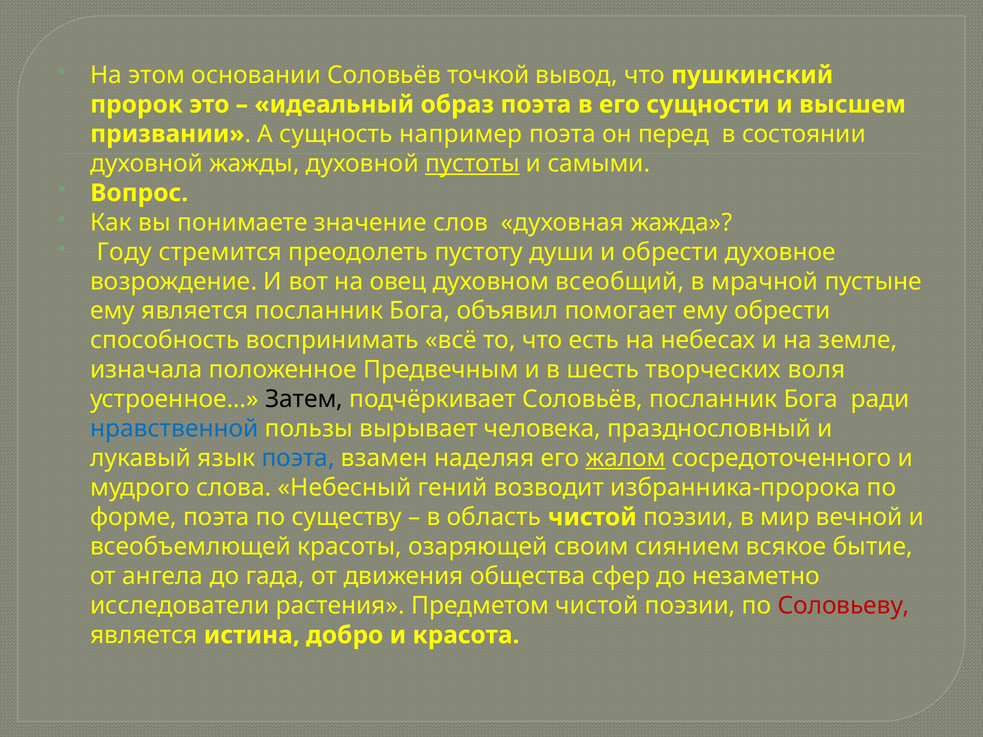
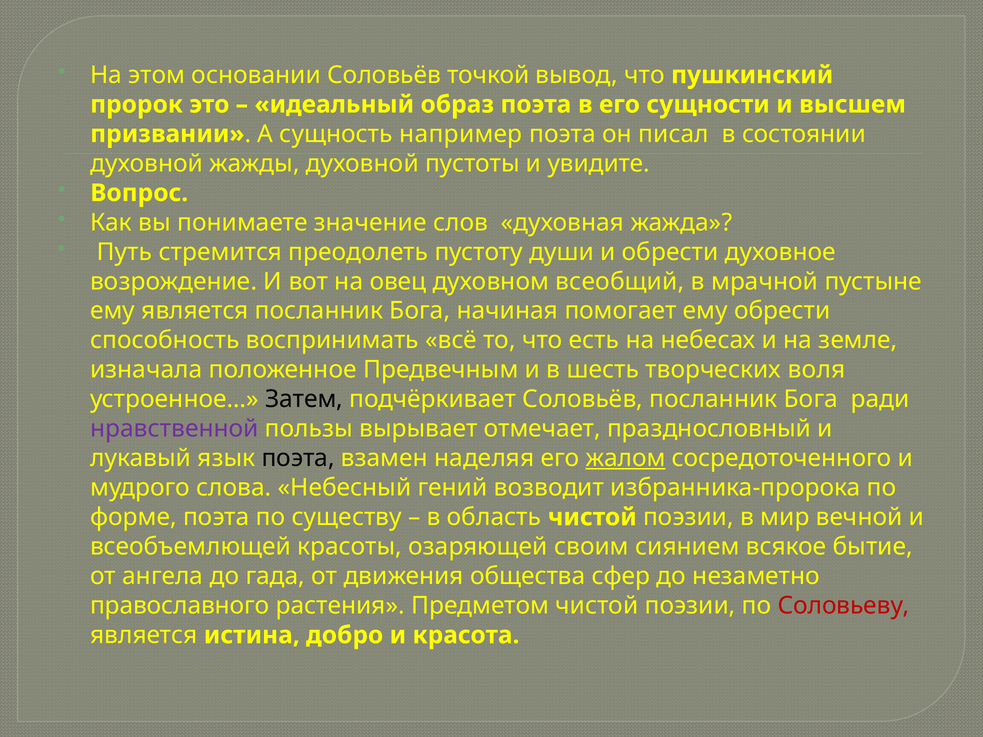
перед: перед -> писал (674, 134)
пустоты underline: present -> none (472, 164)
самыми: самыми -> увидите (599, 164)
Году: Году -> Путь (124, 252)
объявил: объявил -> начиная (507, 311)
нравственной colour: blue -> purple (174, 429)
человека: человека -> отмечает (542, 429)
поэта colour: blue -> black (298, 458)
исследователи: исследователи -> православного (180, 606)
